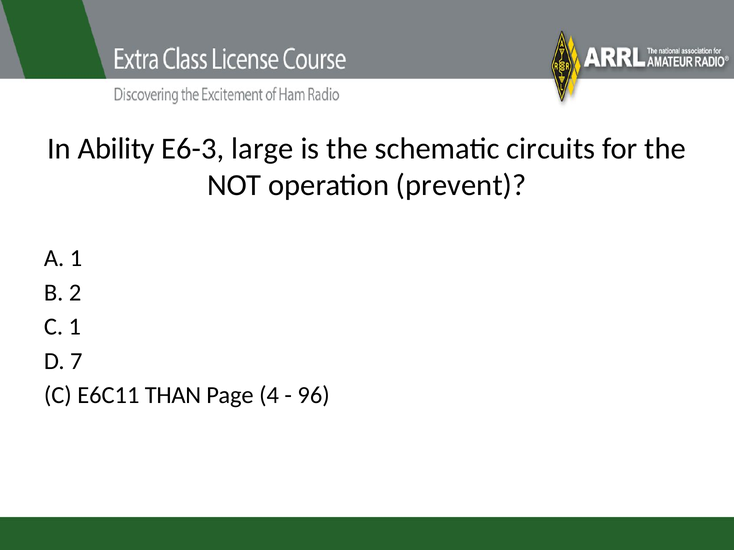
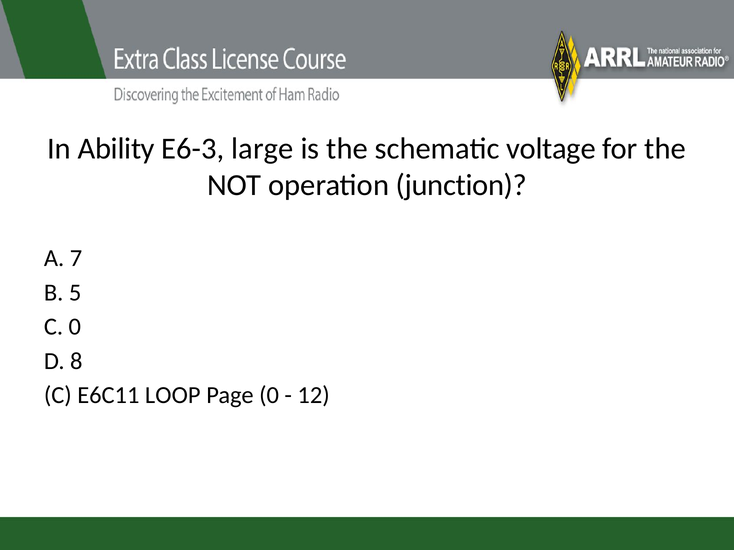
circuits: circuits -> voltage (551, 149)
prevent: prevent -> junction (461, 186)
A 1: 1 -> 7 (76, 259)
2: 2 -> 5 (75, 293)
C 1: 1 -> 0 (75, 327)
7: 7 -> 8 (76, 361)
THAN: THAN -> LOOP (173, 396)
Page 4: 4 -> 0 (269, 396)
96: 96 -> 12 (314, 396)
